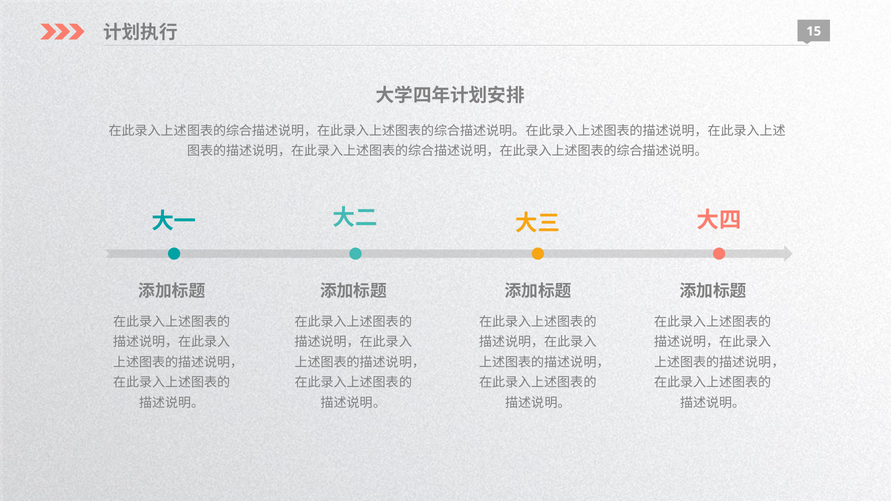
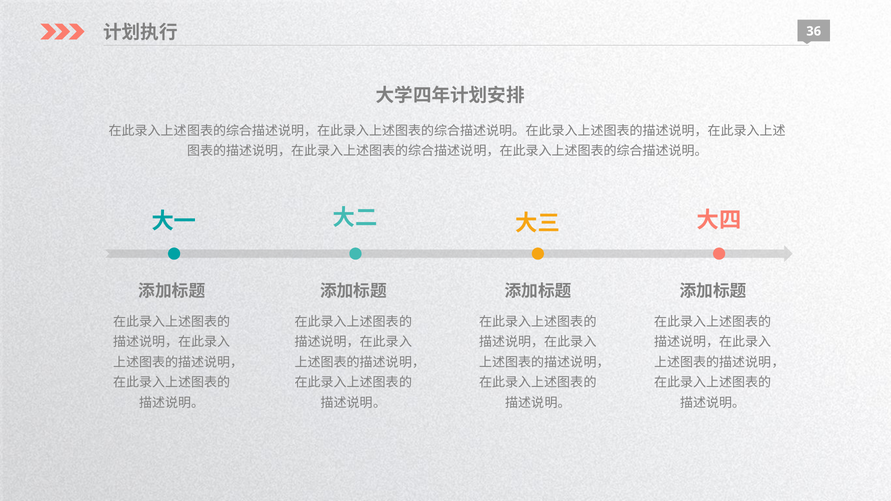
15: 15 -> 36 (814, 31)
